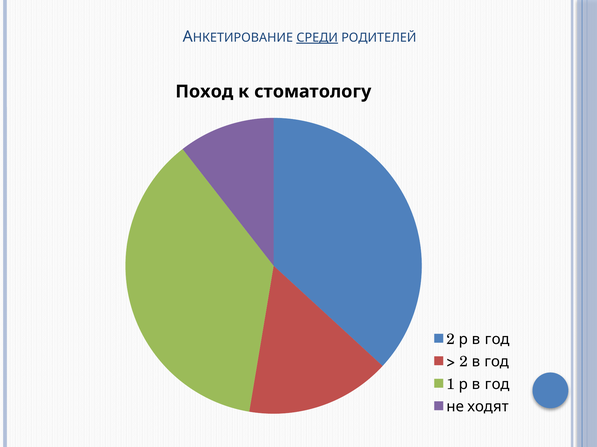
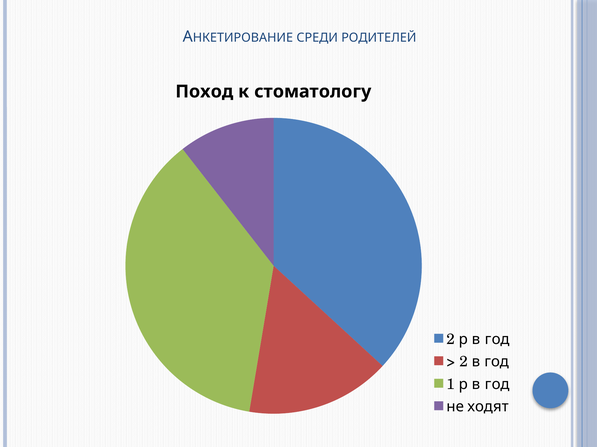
СРЕДИ underline: present -> none (317, 38)
